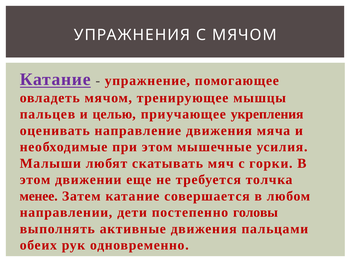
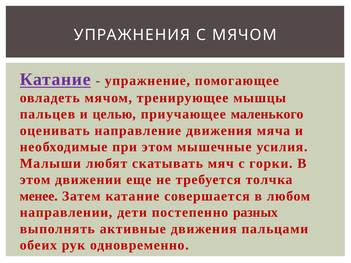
укрепления: укрепления -> маленького (267, 114)
головы: головы -> разных (255, 213)
